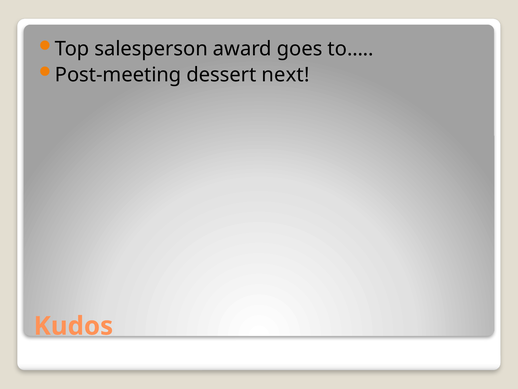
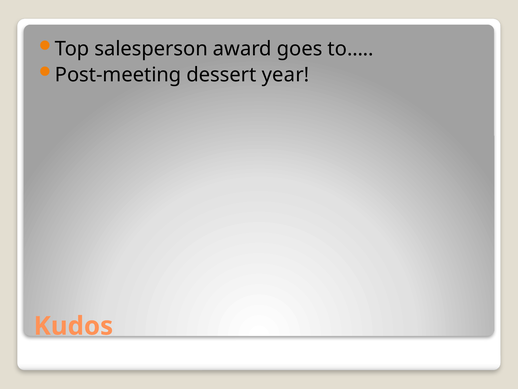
next: next -> year (286, 75)
